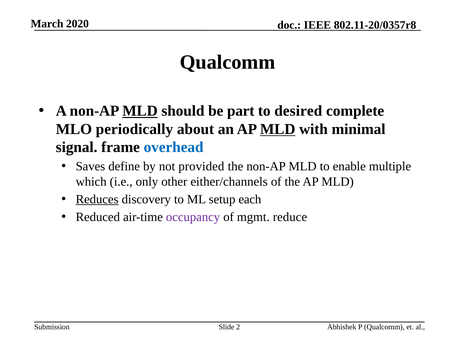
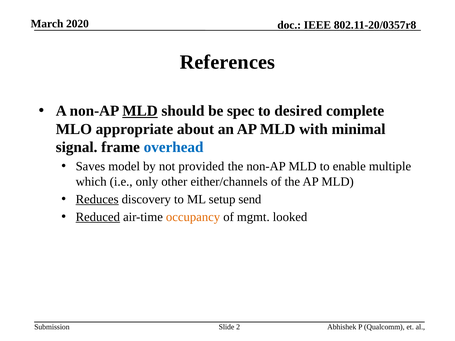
Qualcomm: Qualcomm -> References (227, 62)
part: part -> spec (241, 111)
periodically: periodically -> appropriate (134, 129)
MLD underline: present -> none (278, 129)
define: define -> model (124, 166)
each: each -> send (250, 199)
Reduced underline: none -> present (98, 217)
occupancy colour: purple -> orange (193, 217)
reduce: reduce -> looked (290, 217)
